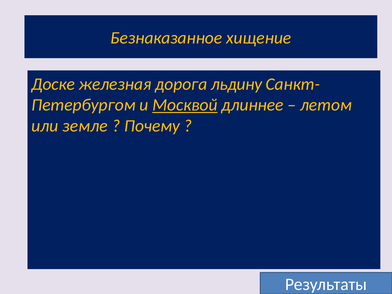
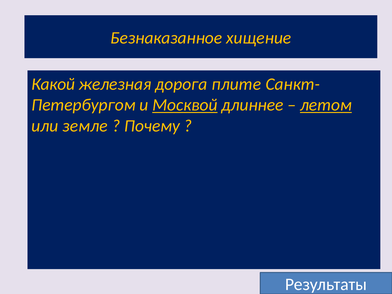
Доске: Доске -> Какой (53, 84)
льдину: льдину -> плите (236, 84)
летом underline: none -> present (326, 105)
